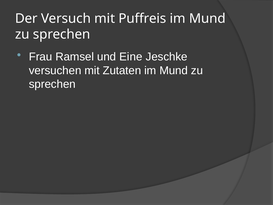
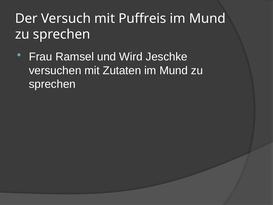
Eine: Eine -> Wird (131, 57)
